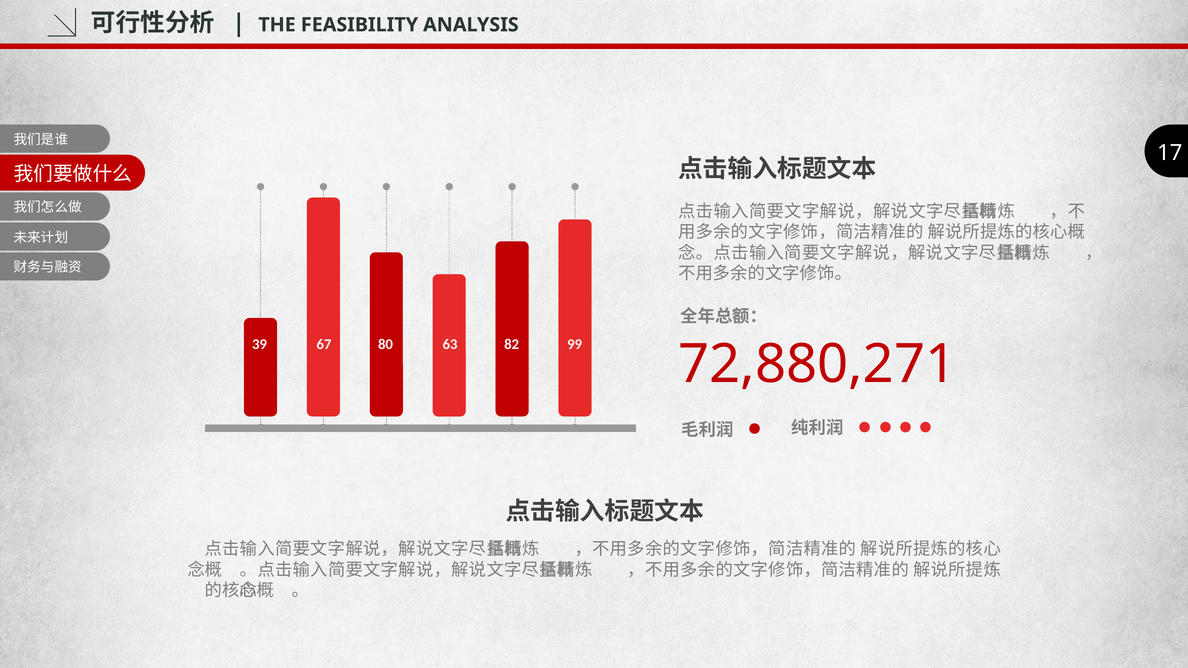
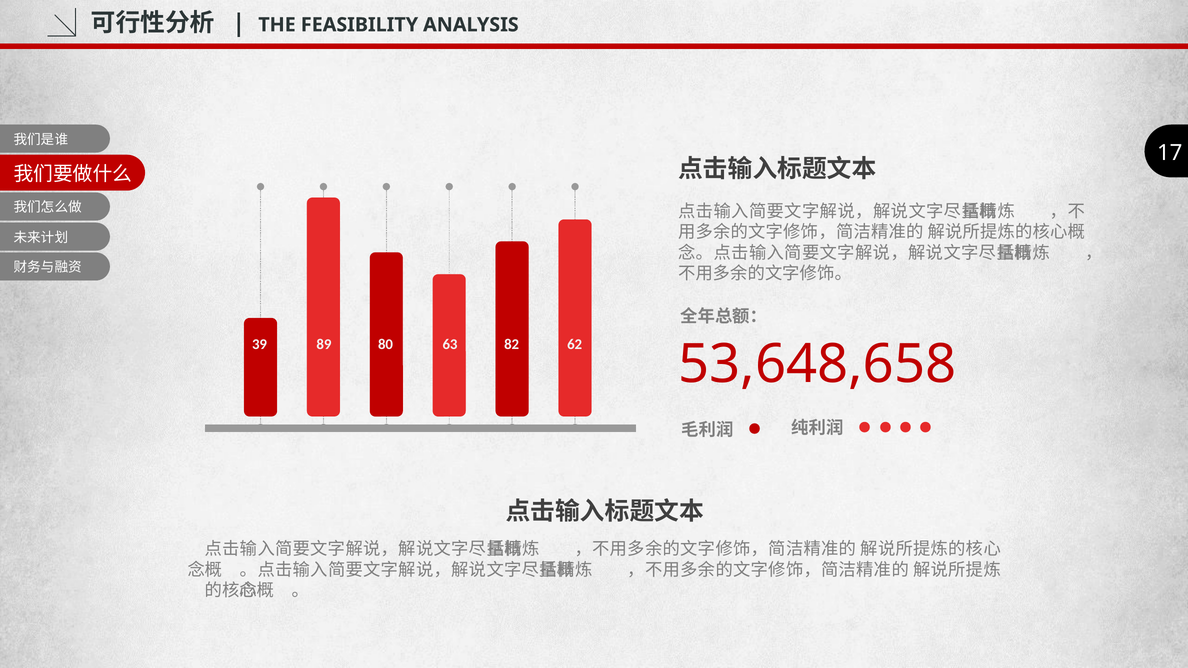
67: 67 -> 89 (324, 344)
99: 99 -> 62 (575, 344)
72,880,271: 72,880,271 -> 53,648,658 (817, 364)
